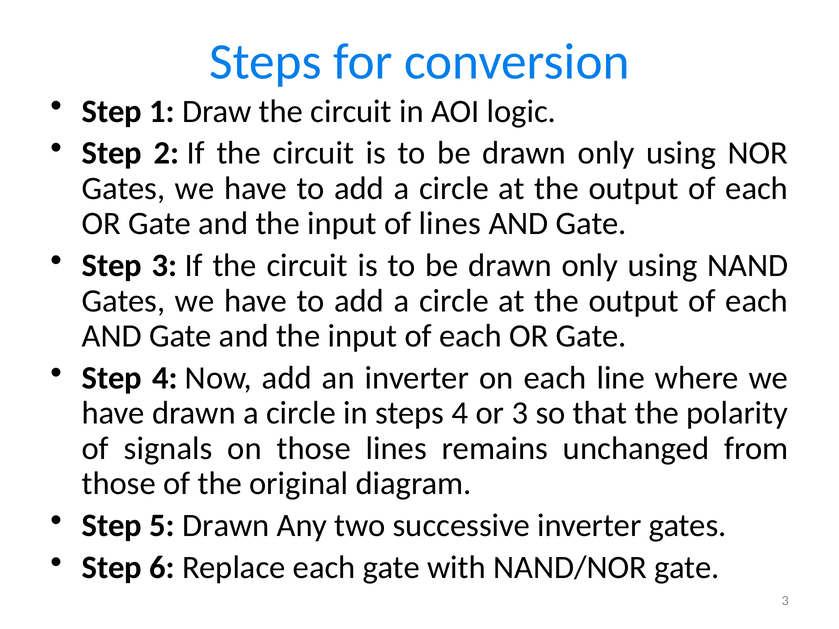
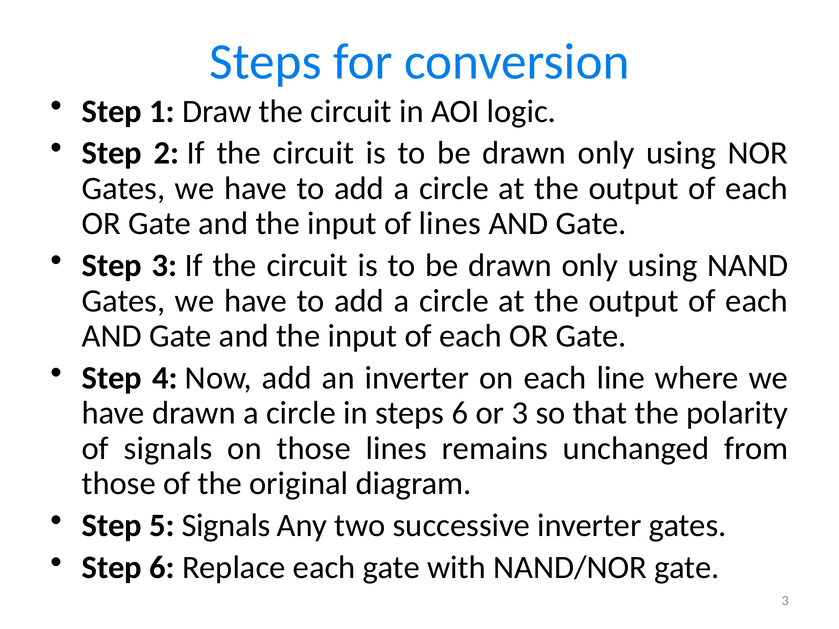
steps 4: 4 -> 6 (460, 413)
5 Drawn: Drawn -> Signals (226, 526)
